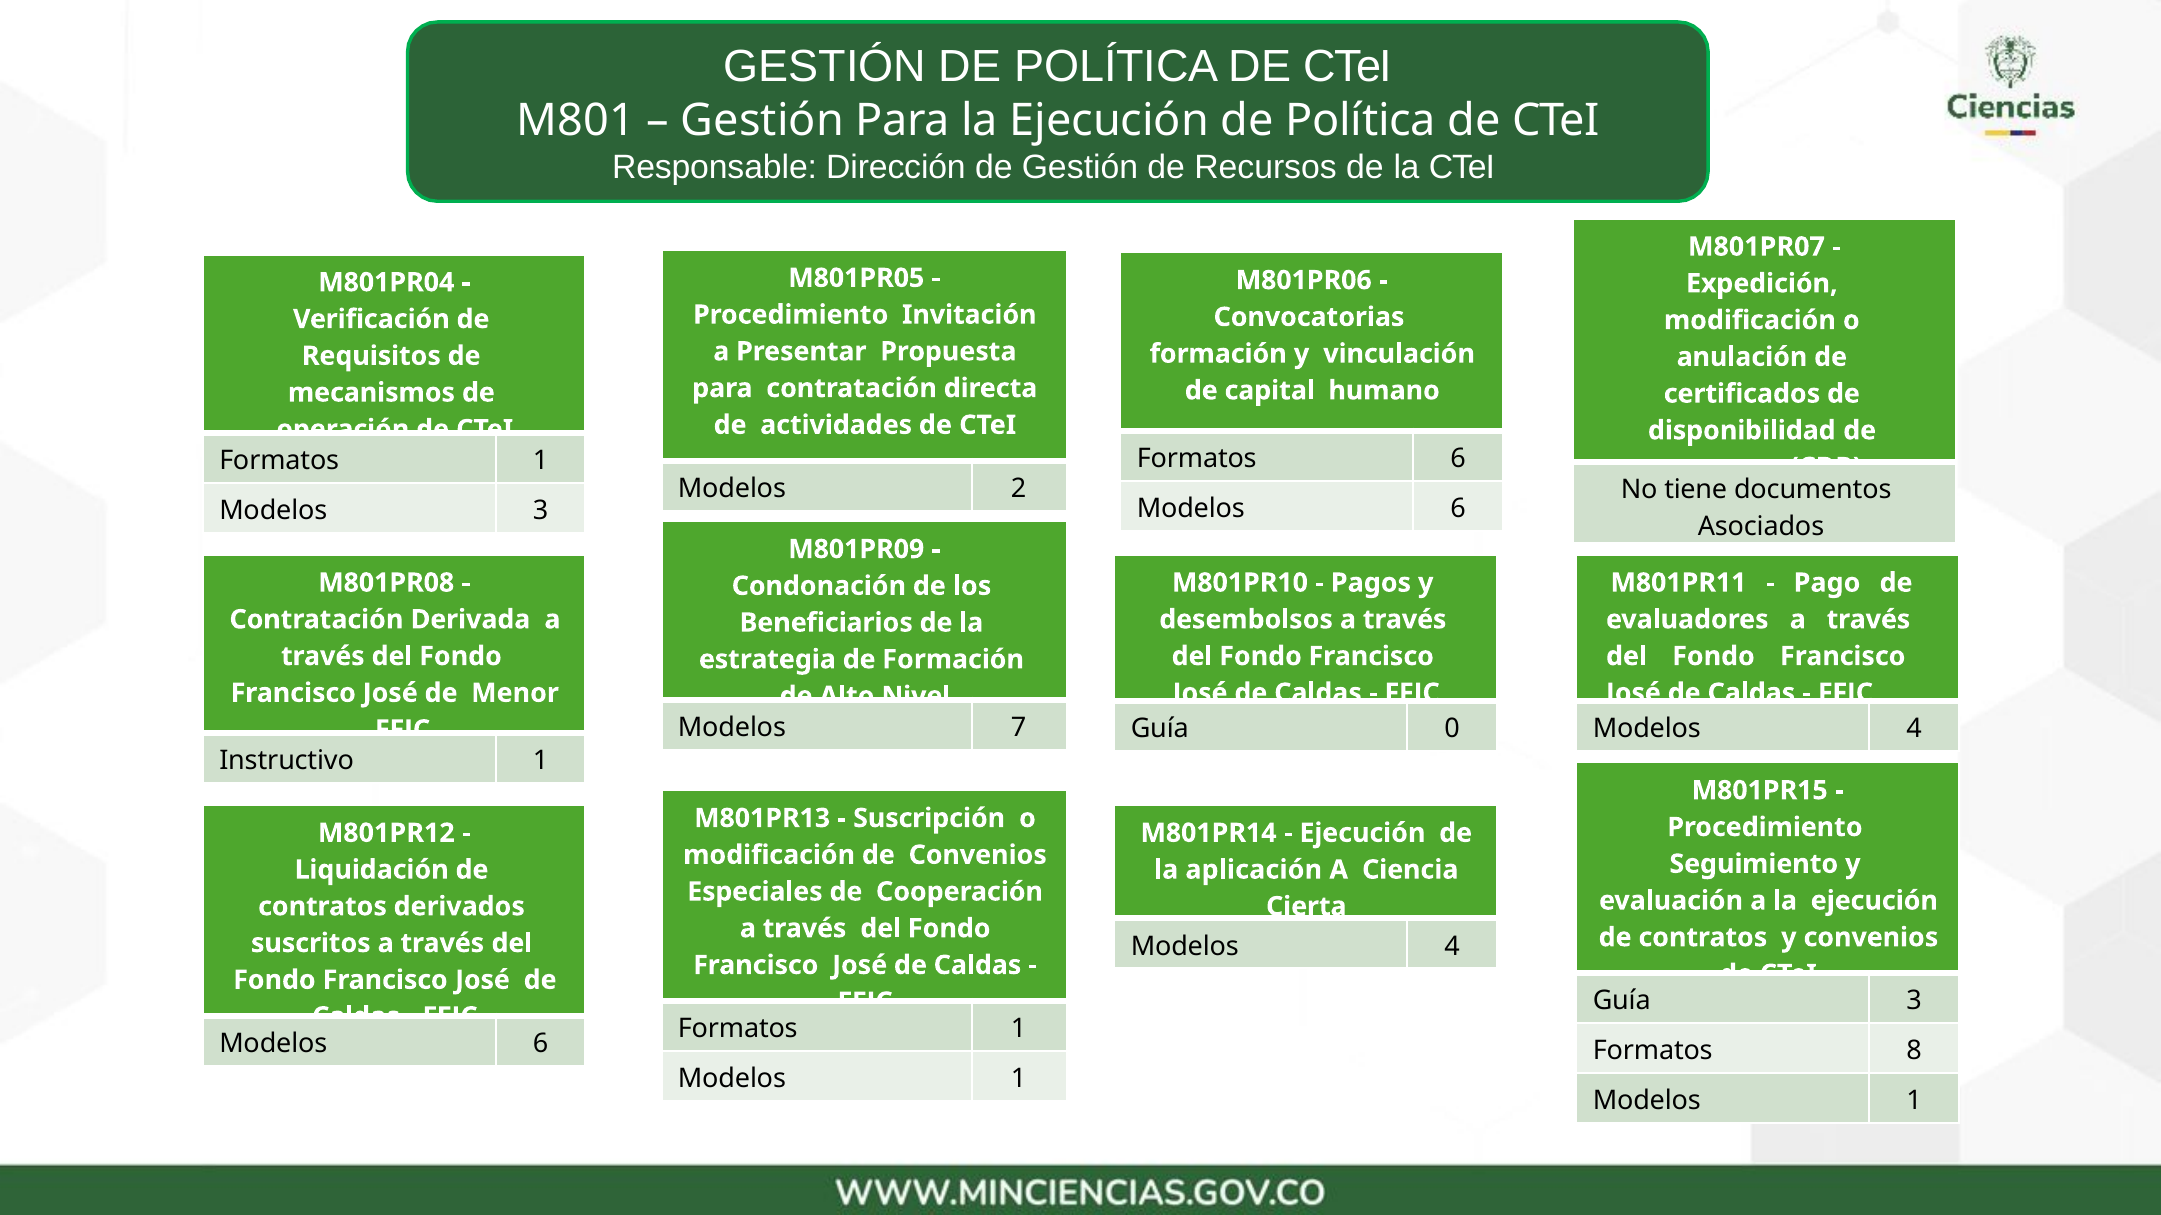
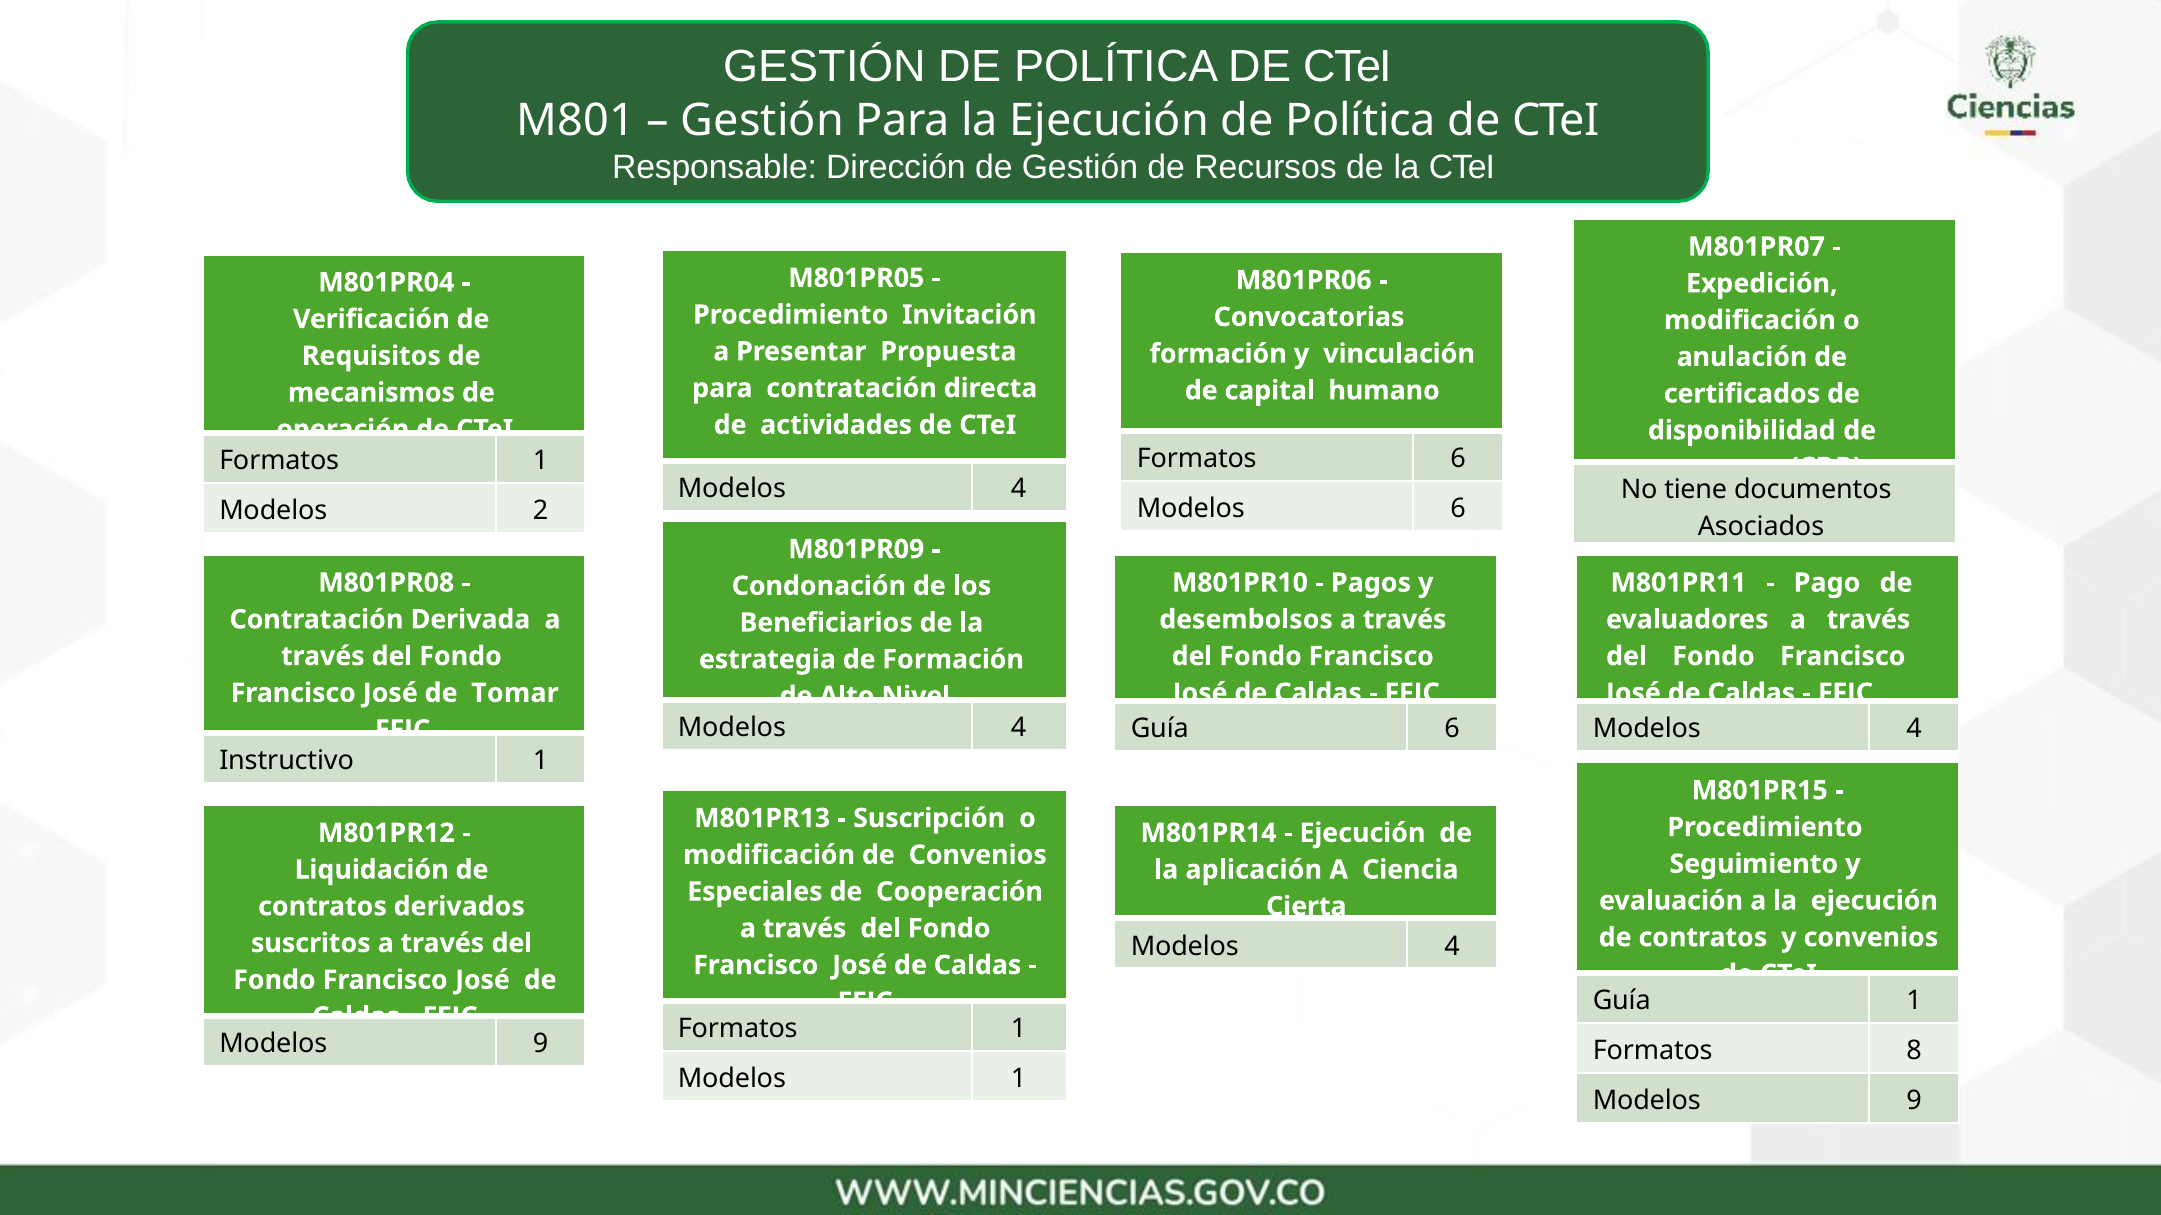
2: 2 -> 4 (1019, 489)
Modelos 3: 3 -> 2 (541, 511)
Menor: Menor -> Tomar (515, 693)
7: 7 -> 4 (1019, 728)
Guía 0: 0 -> 6 (1452, 729)
Guía 3: 3 -> 1 (1914, 1001)
6: 6 -> 9 (541, 1044)
1: 1 -> 9 (1914, 1101)
